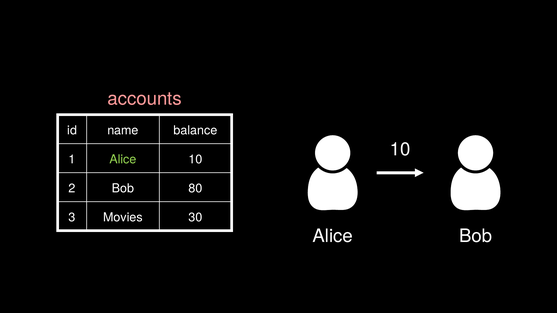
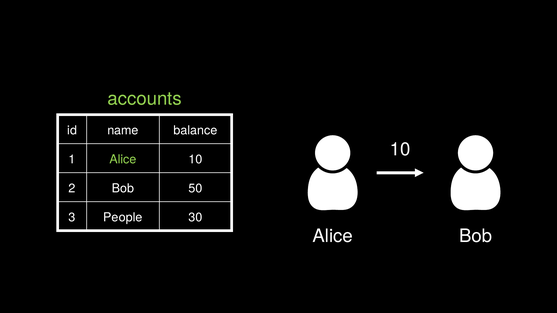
accounts colour: pink -> light green (145, 99)
80: 80 -> 50 (195, 189)
Movies: Movies -> People (123, 218)
